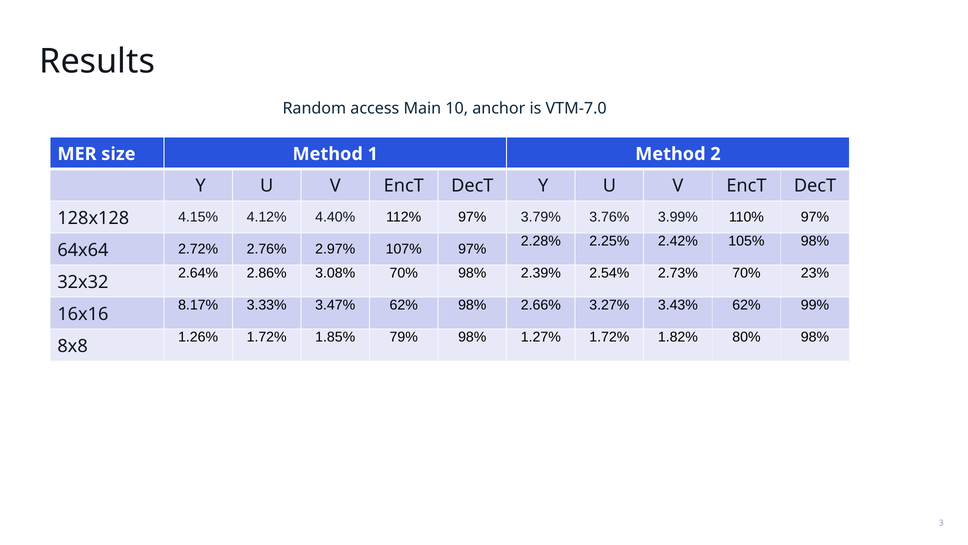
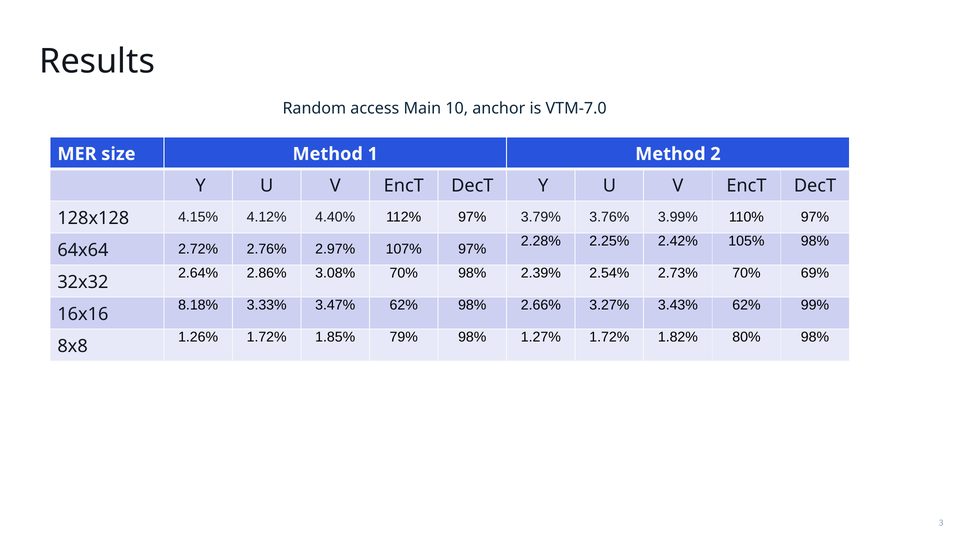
23%: 23% -> 69% (815, 273)
8.17%: 8.17% -> 8.18% (198, 305)
